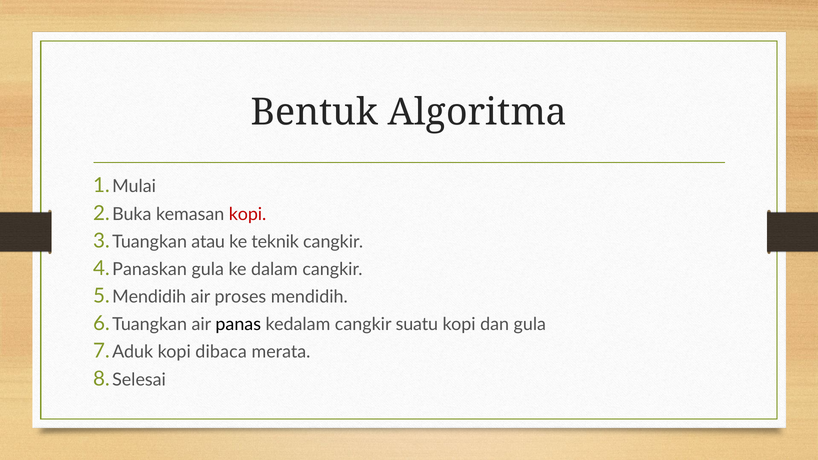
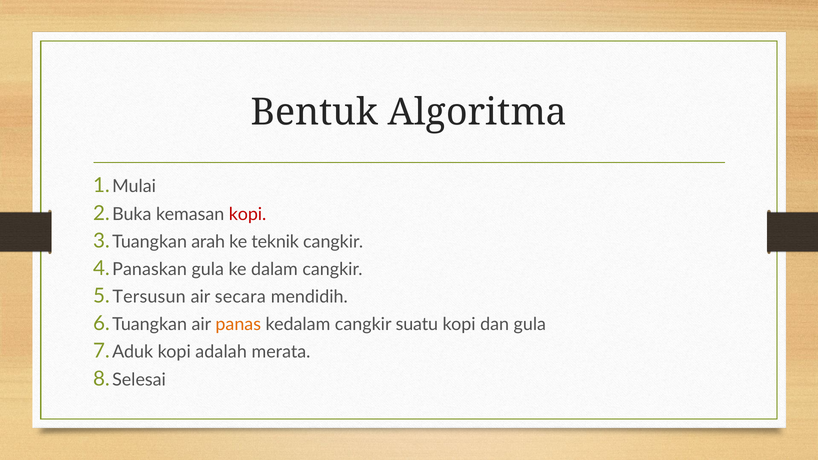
atau: atau -> arah (208, 242)
Mendidih: Mendidih -> Tersusun (149, 297)
proses: proses -> secara (240, 297)
panas colour: black -> orange (238, 325)
dibaca: dibaca -> adalah (221, 352)
